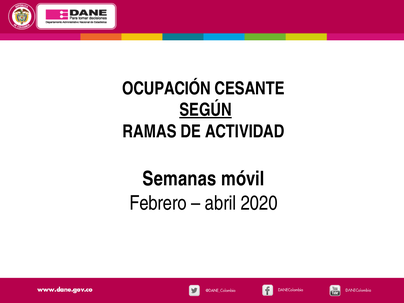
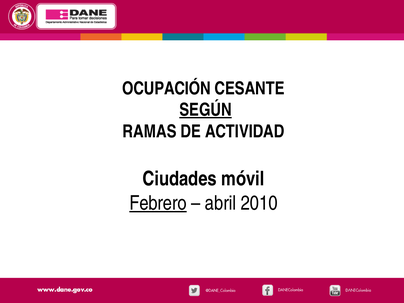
Semanas: Semanas -> Ciudades (180, 179)
Febrero underline: none -> present (158, 203)
2020: 2020 -> 2010 (259, 203)
